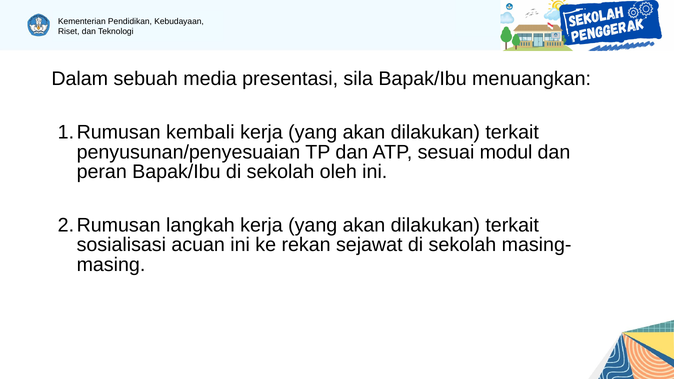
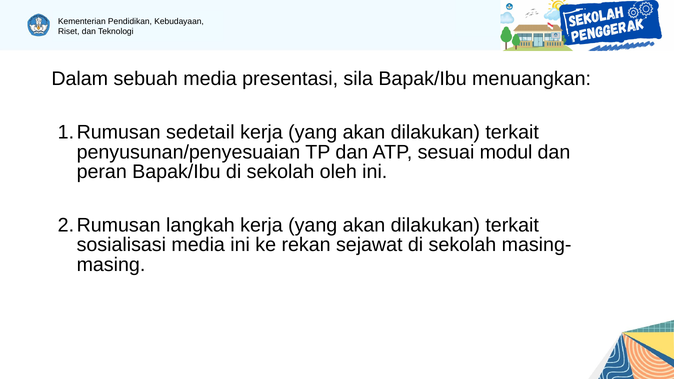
kembali: kembali -> sedetail (200, 132)
sosialisasi acuan: acuan -> media (198, 245)
